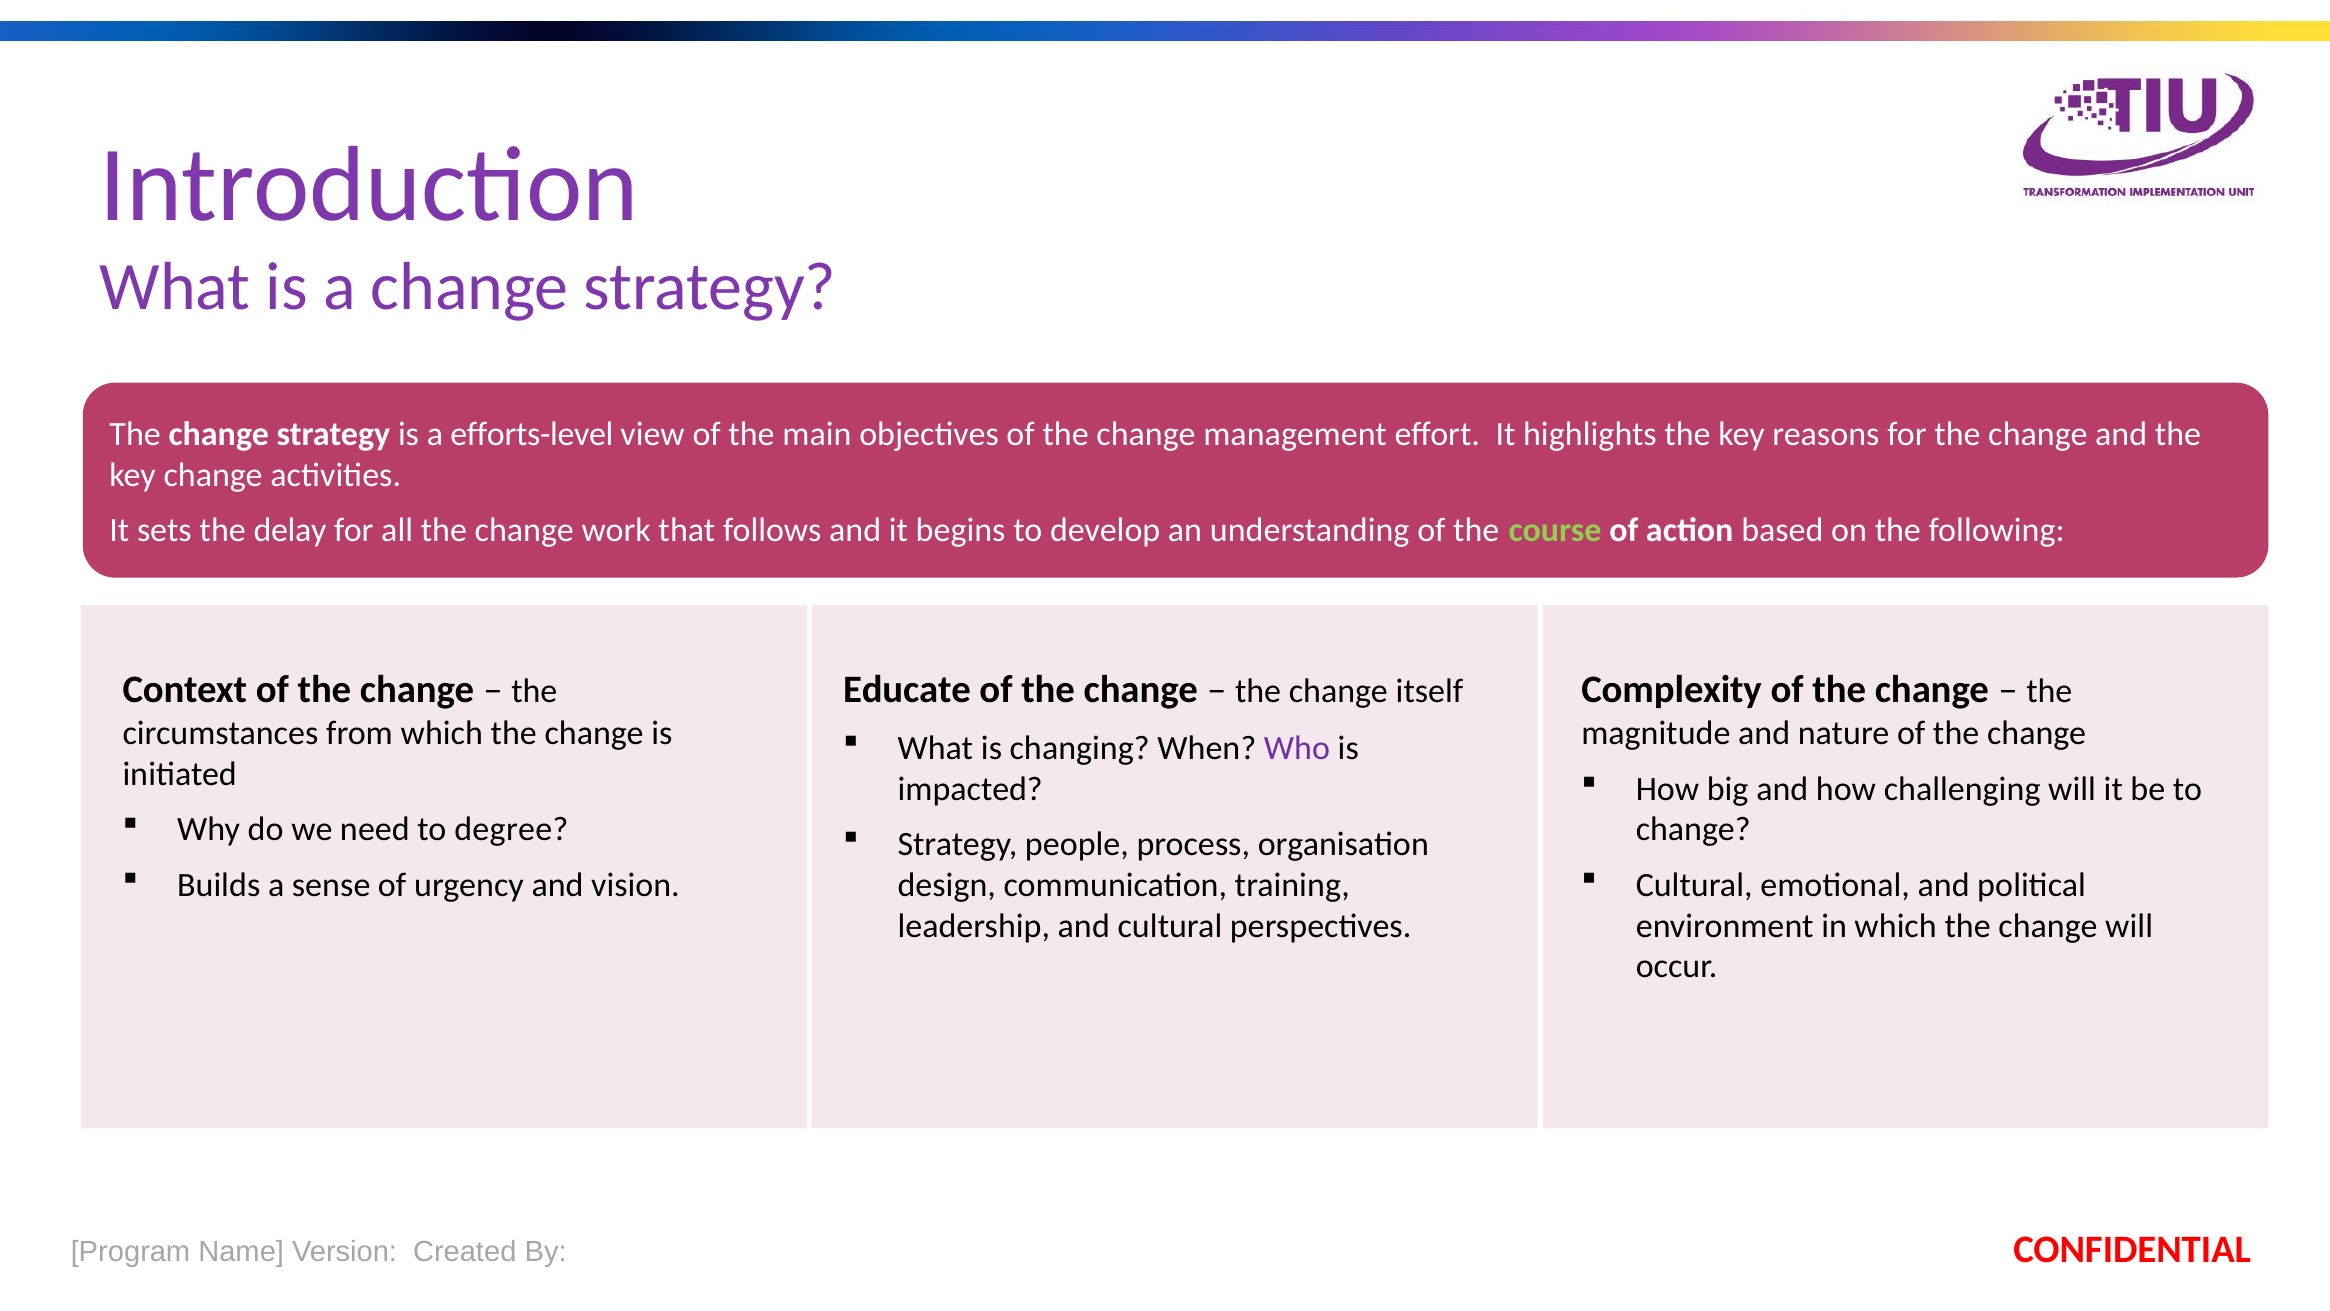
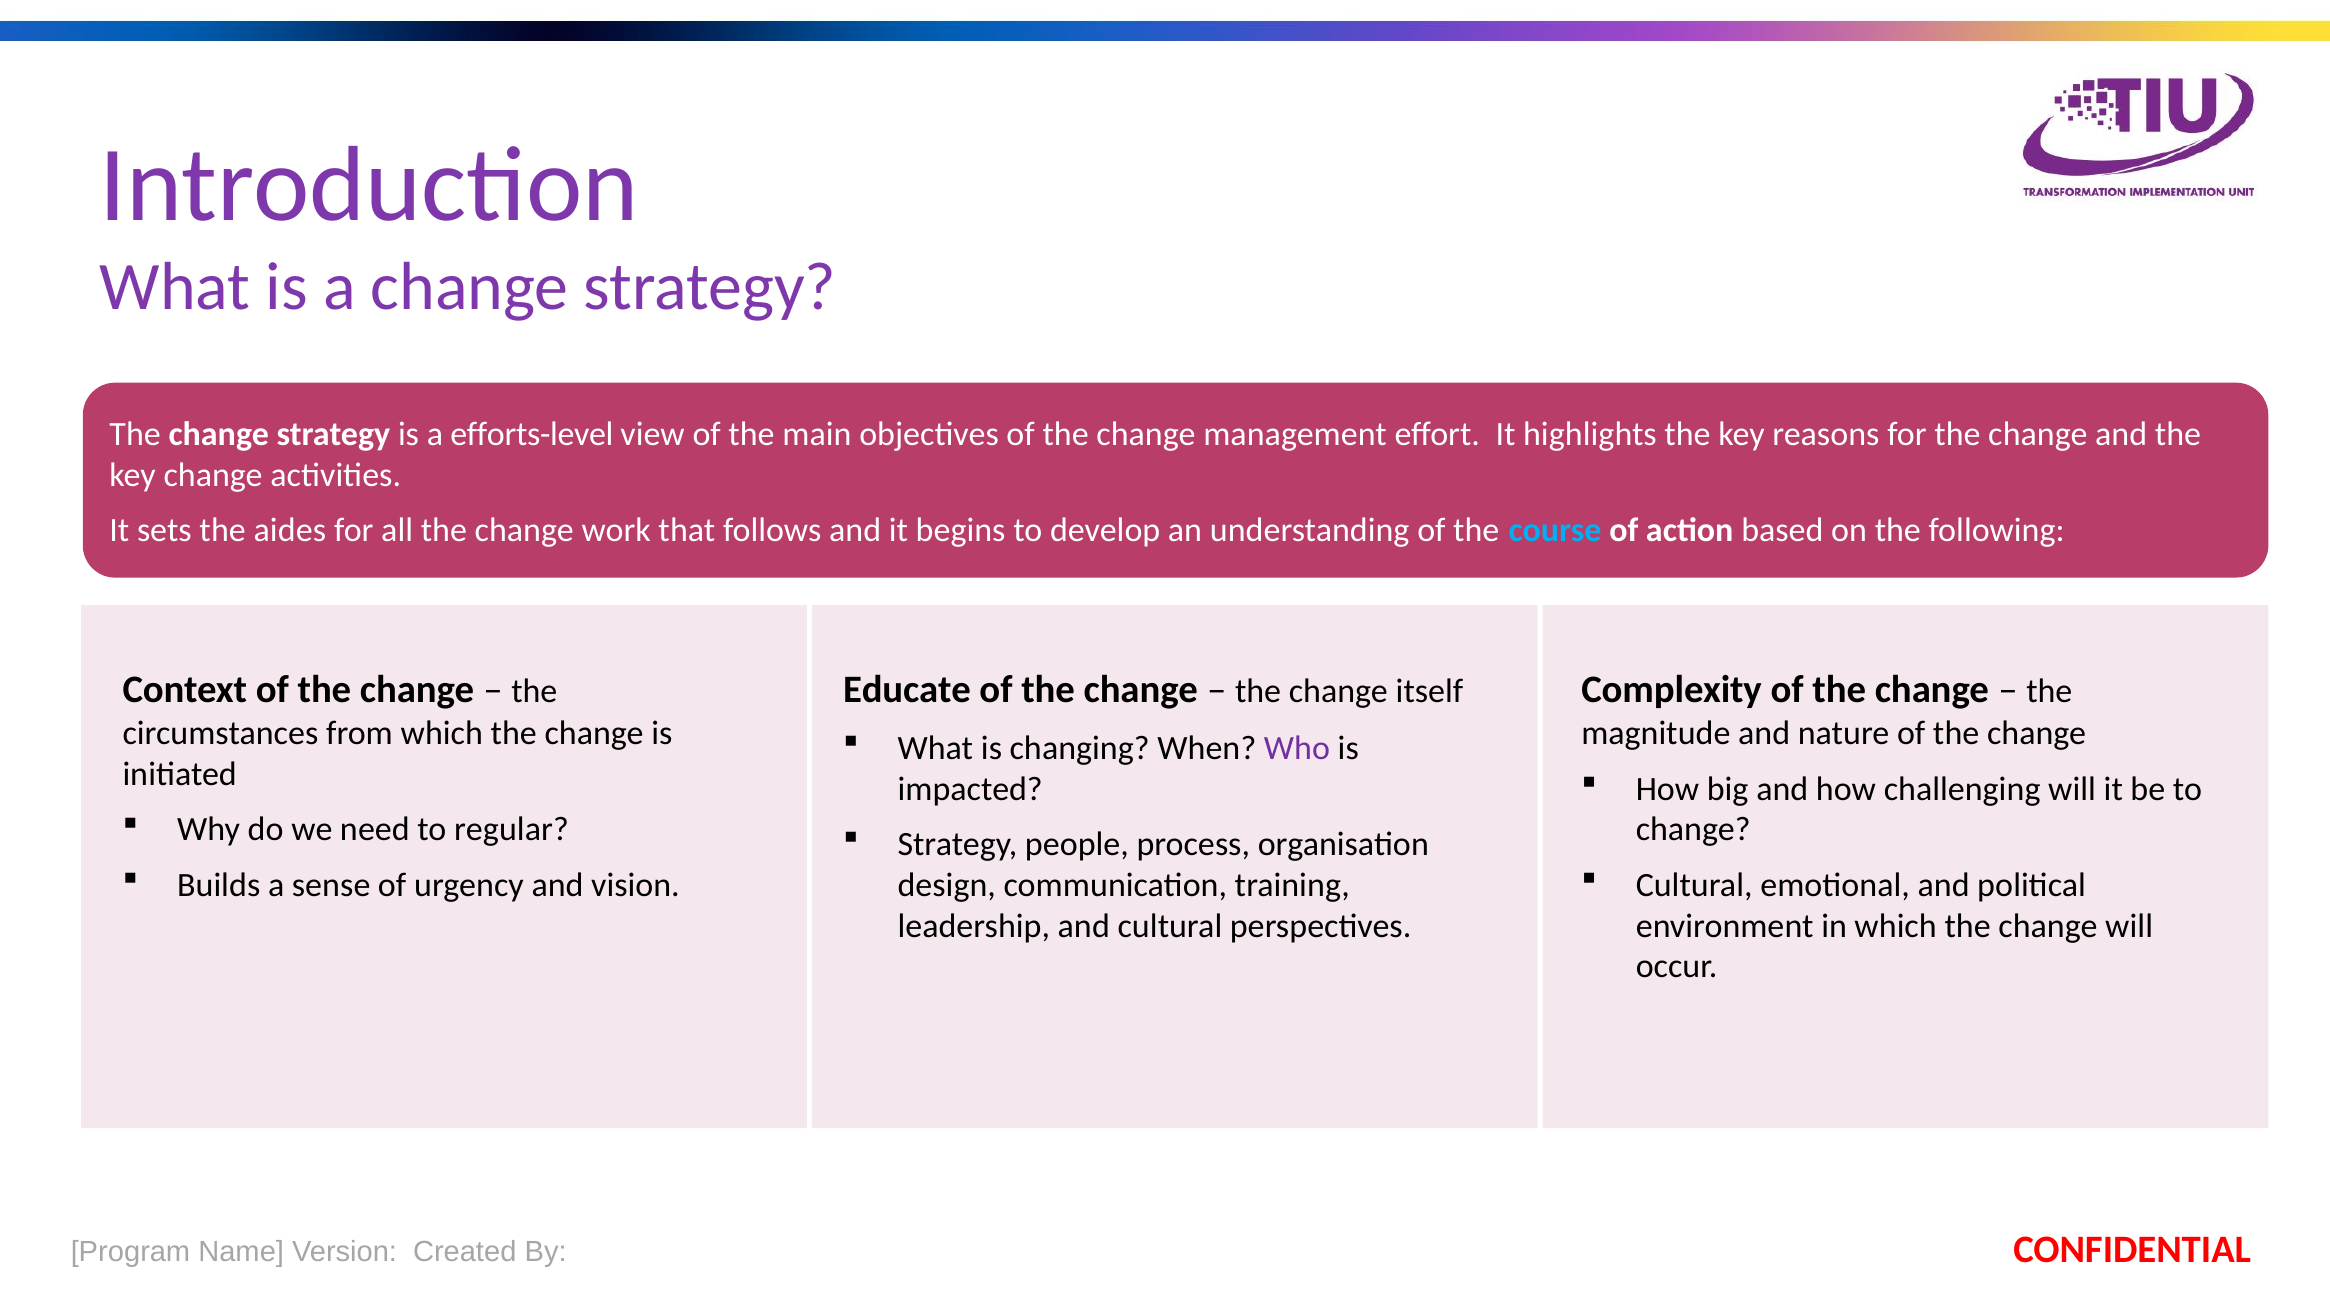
delay: delay -> aides (290, 530)
course colour: light green -> light blue (1555, 530)
degree: degree -> regular (511, 829)
